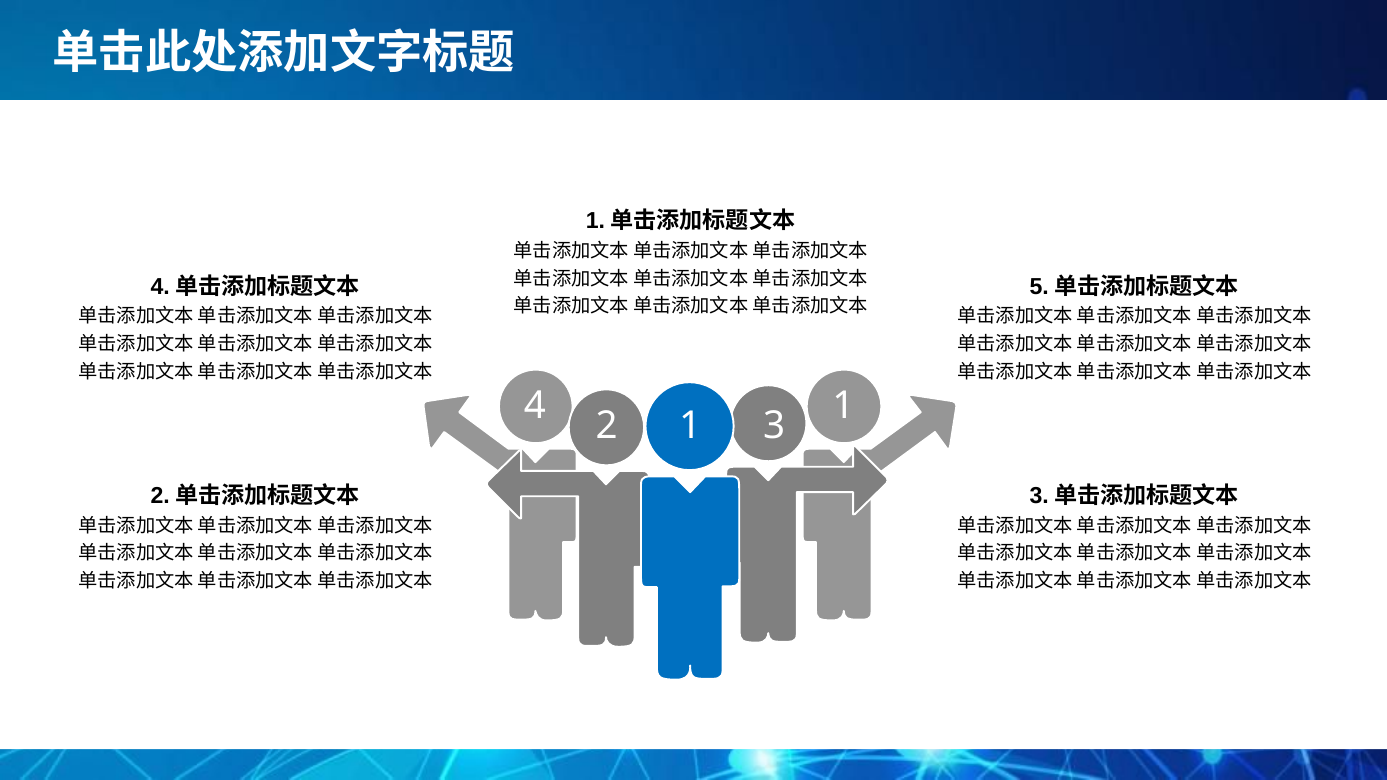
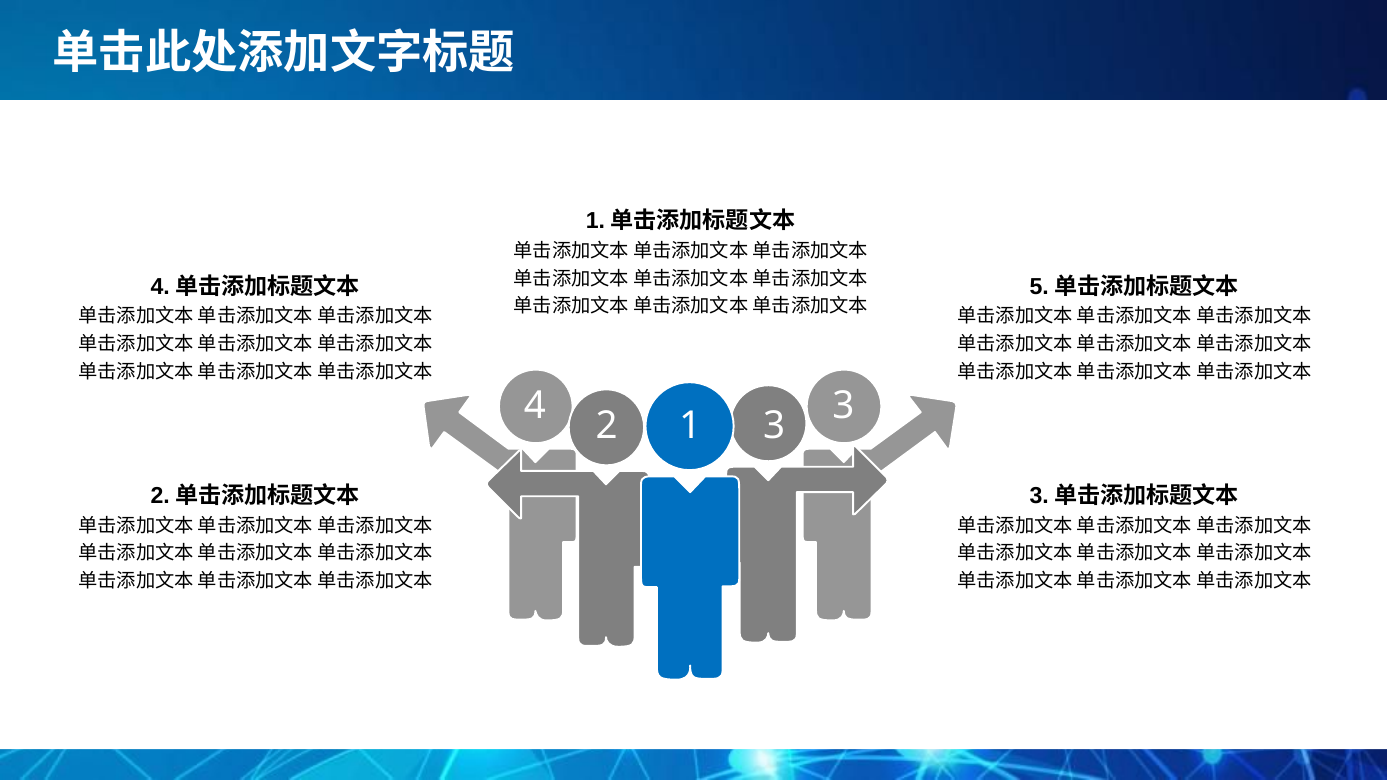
4 1: 1 -> 3 (843, 406)
